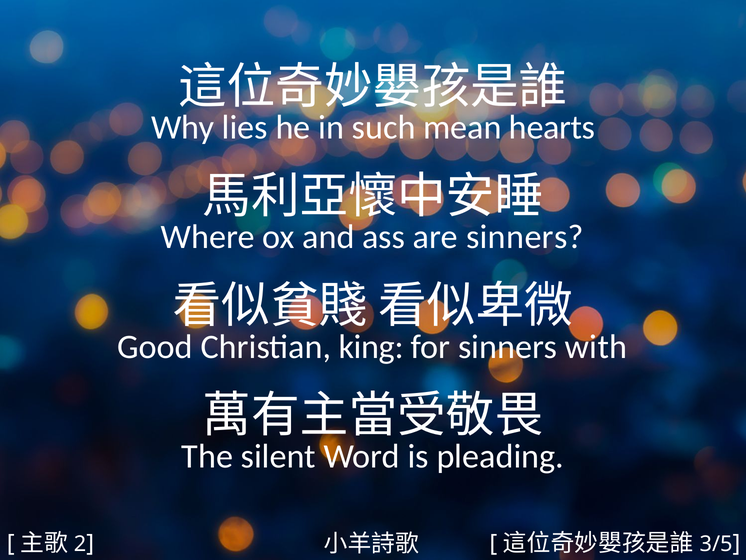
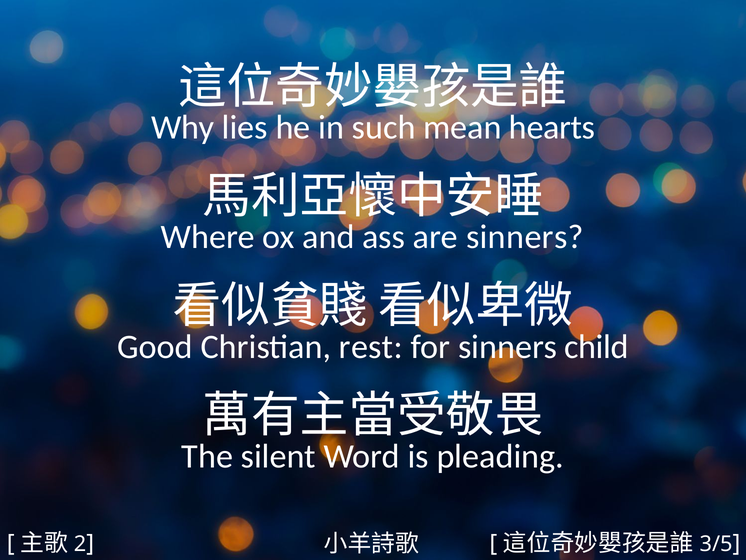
king: king -> rest (371, 346)
with: with -> child (596, 346)
